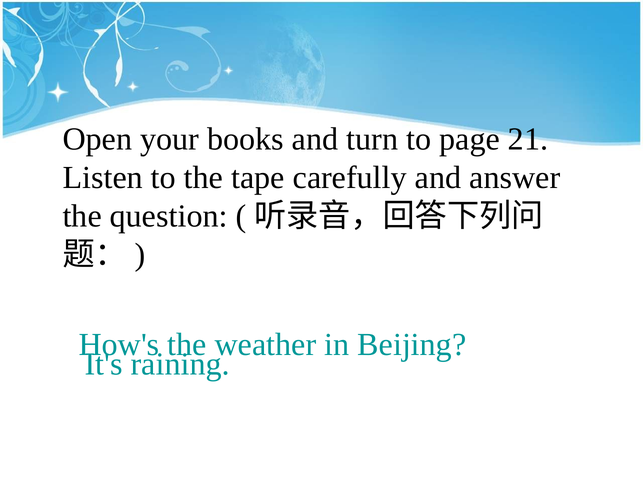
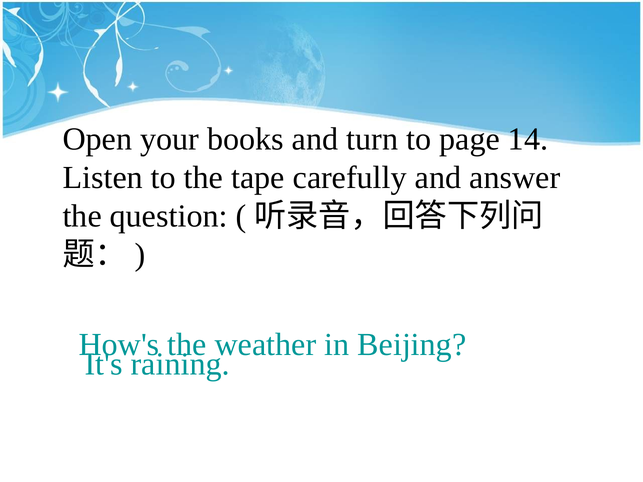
21: 21 -> 14 (528, 139)
